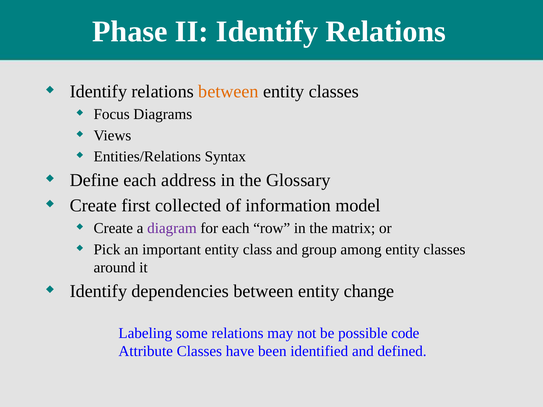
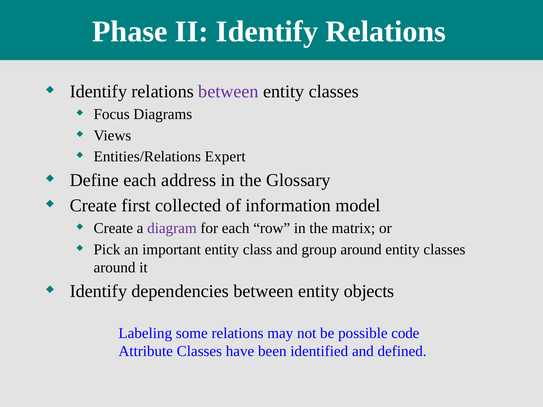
between colour: orange -> purple (228, 92)
Syntax: Syntax -> Expert (225, 157)
group among: among -> around (361, 250)
change: change -> objects (369, 291)
